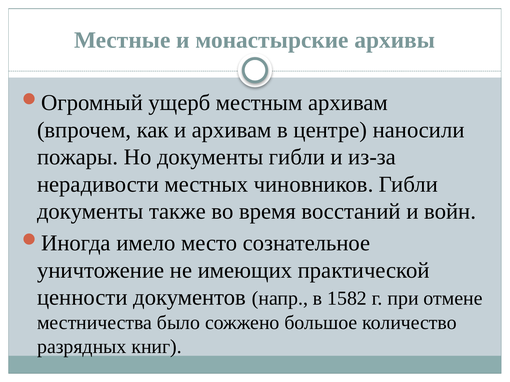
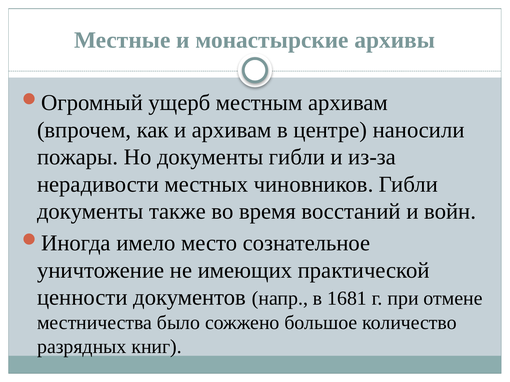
1582: 1582 -> 1681 (347, 299)
